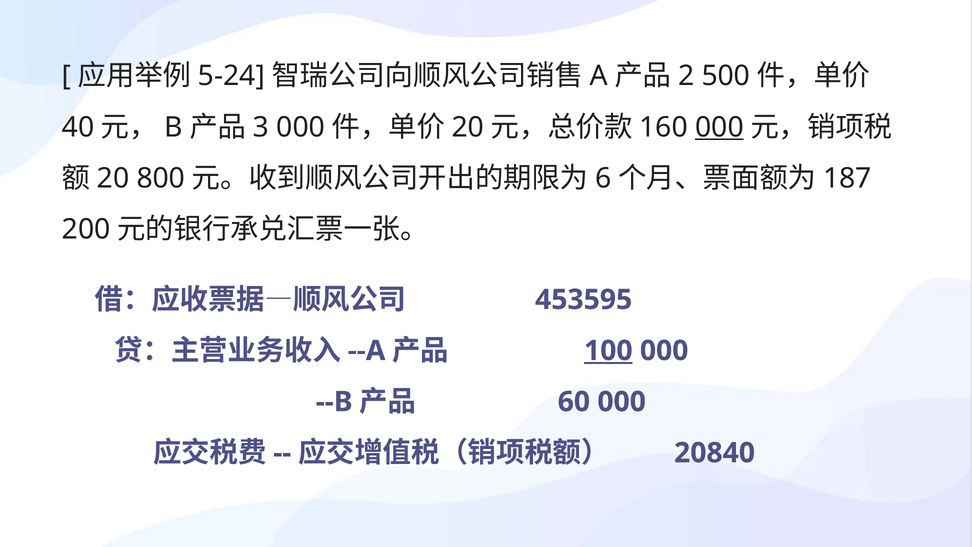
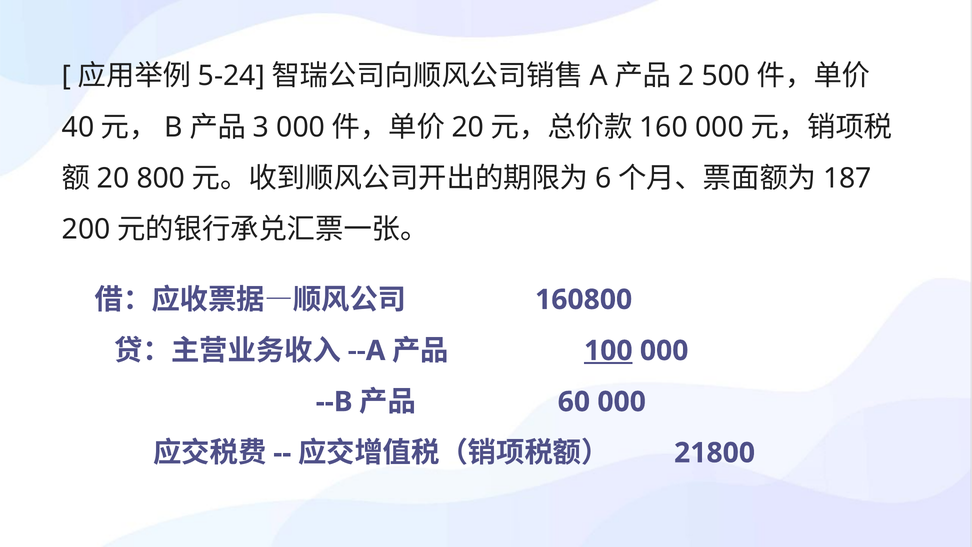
000 underline: present -> none (719, 127)
453595: 453595 -> 160800 (584, 300)
20840: 20840 -> 21800 (715, 453)
